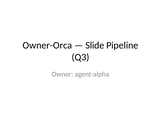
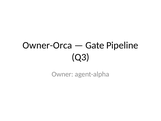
Slide: Slide -> Gate (95, 45)
